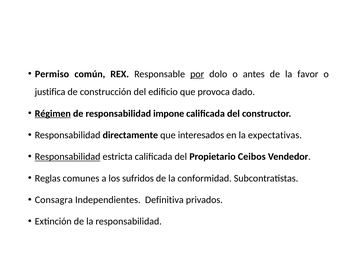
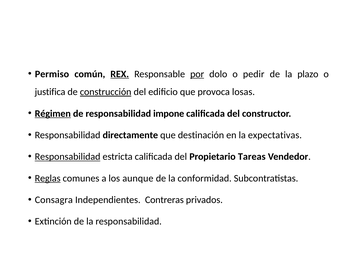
REX underline: none -> present (120, 74)
antes: antes -> pedir (254, 74)
favor: favor -> plazo (308, 74)
construcción underline: none -> present (106, 92)
dado: dado -> losas (243, 92)
interesados: interesados -> destinación (201, 135)
Ceibos: Ceibos -> Tareas (252, 157)
Reglas underline: none -> present (48, 178)
sufridos: sufridos -> aunque (138, 178)
Definitiva: Definitiva -> Contreras (164, 200)
